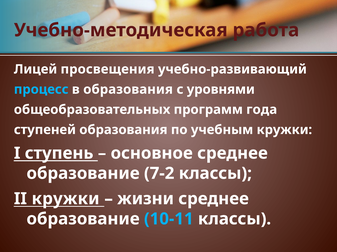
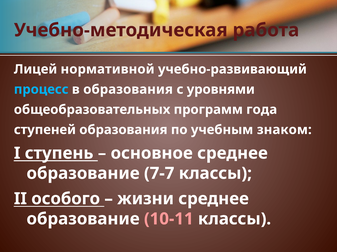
просвещения: просвещения -> нормативной (108, 69)
учебным кружки: кружки -> знаком (284, 130)
7-2: 7-2 -> 7-7 (159, 174)
II кружки: кружки -> особого (66, 199)
10-11 colour: light blue -> pink (169, 219)
